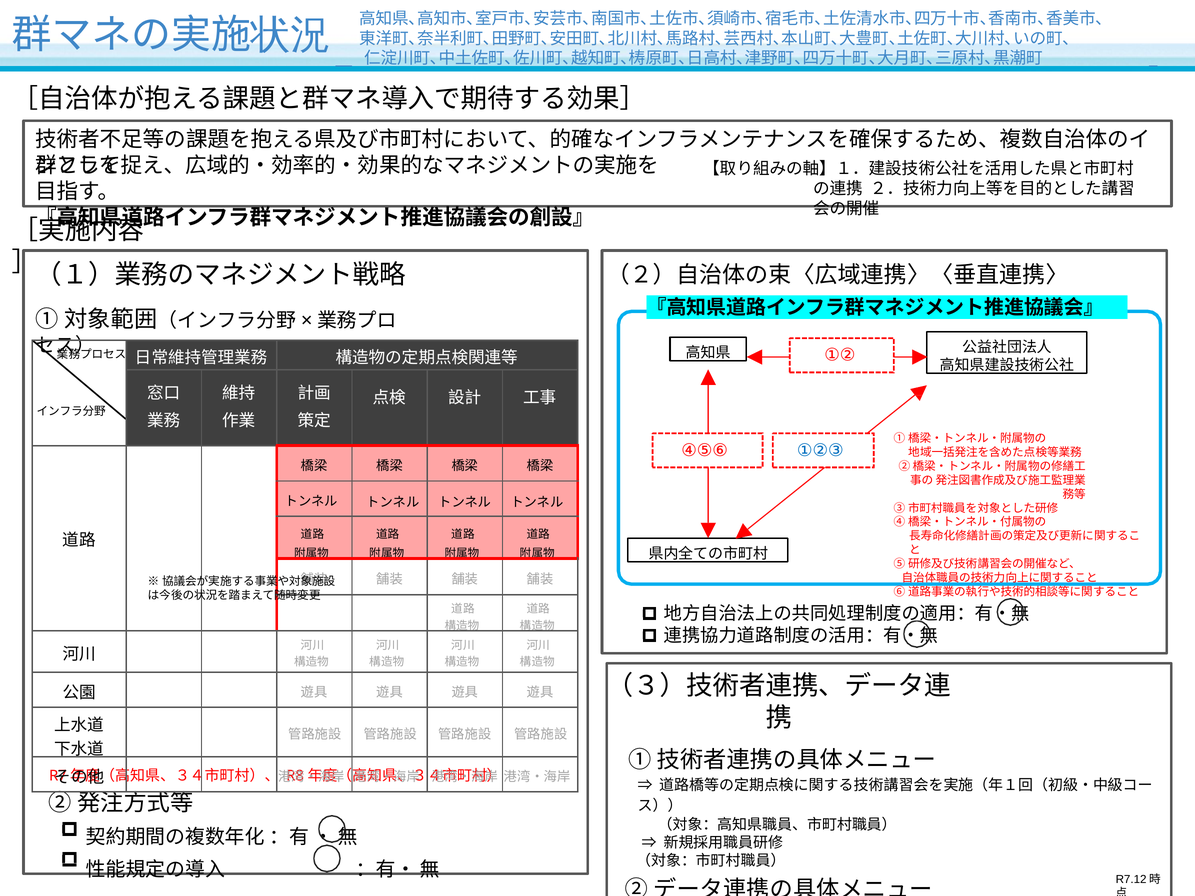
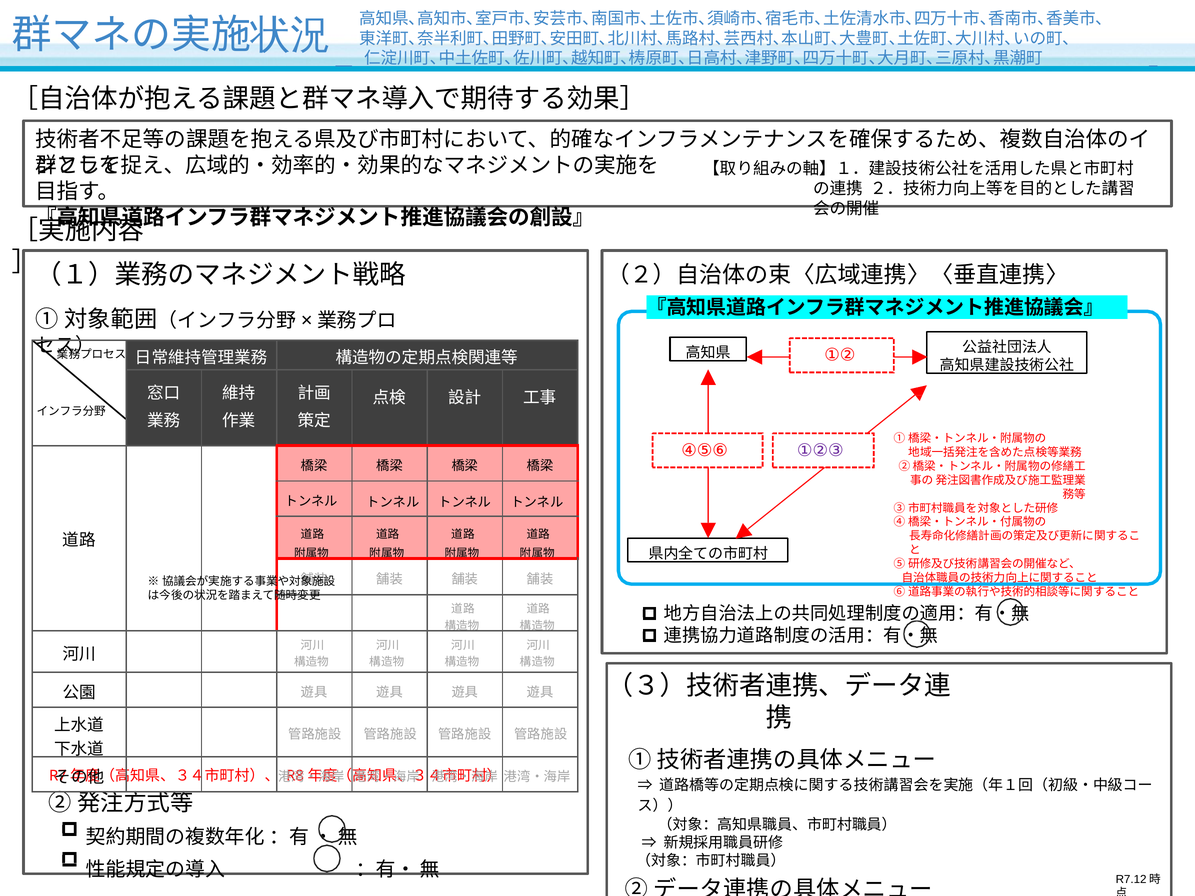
①②③ colour: blue -> purple (820, 450)
